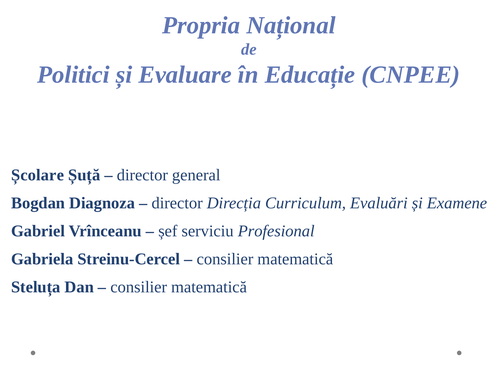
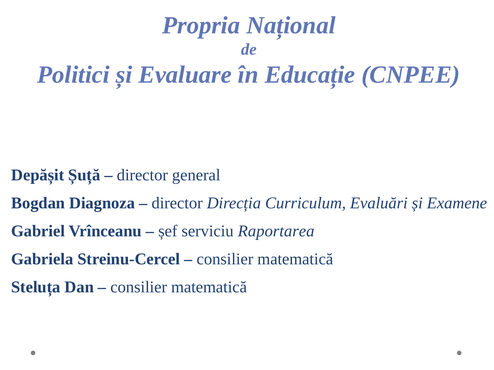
Școlare: Școlare -> Depășit (38, 175)
Profesional: Profesional -> Raportarea (276, 231)
